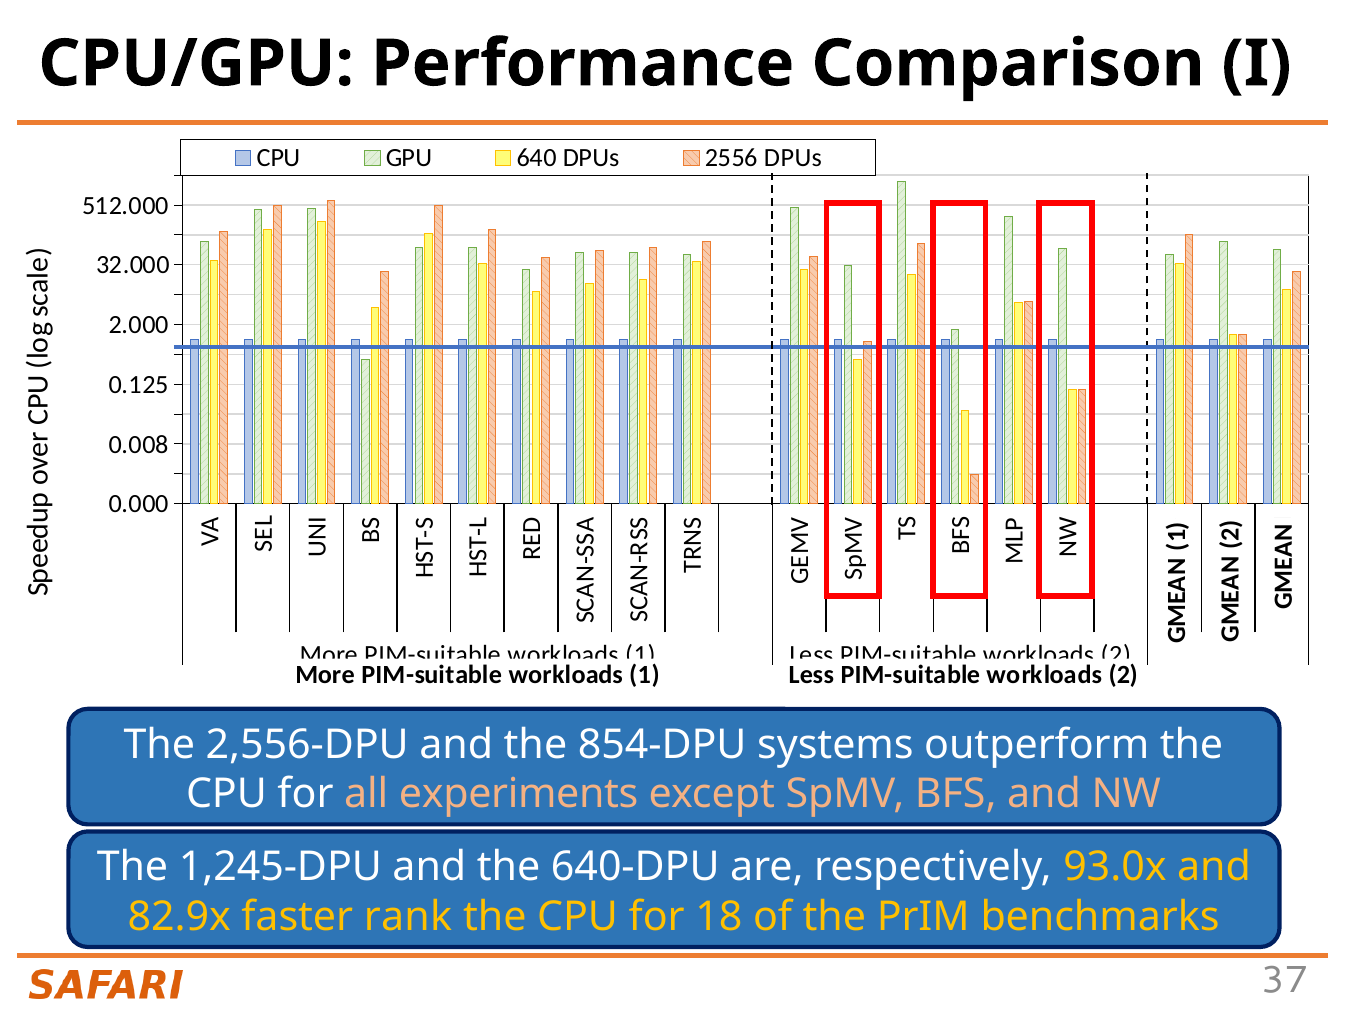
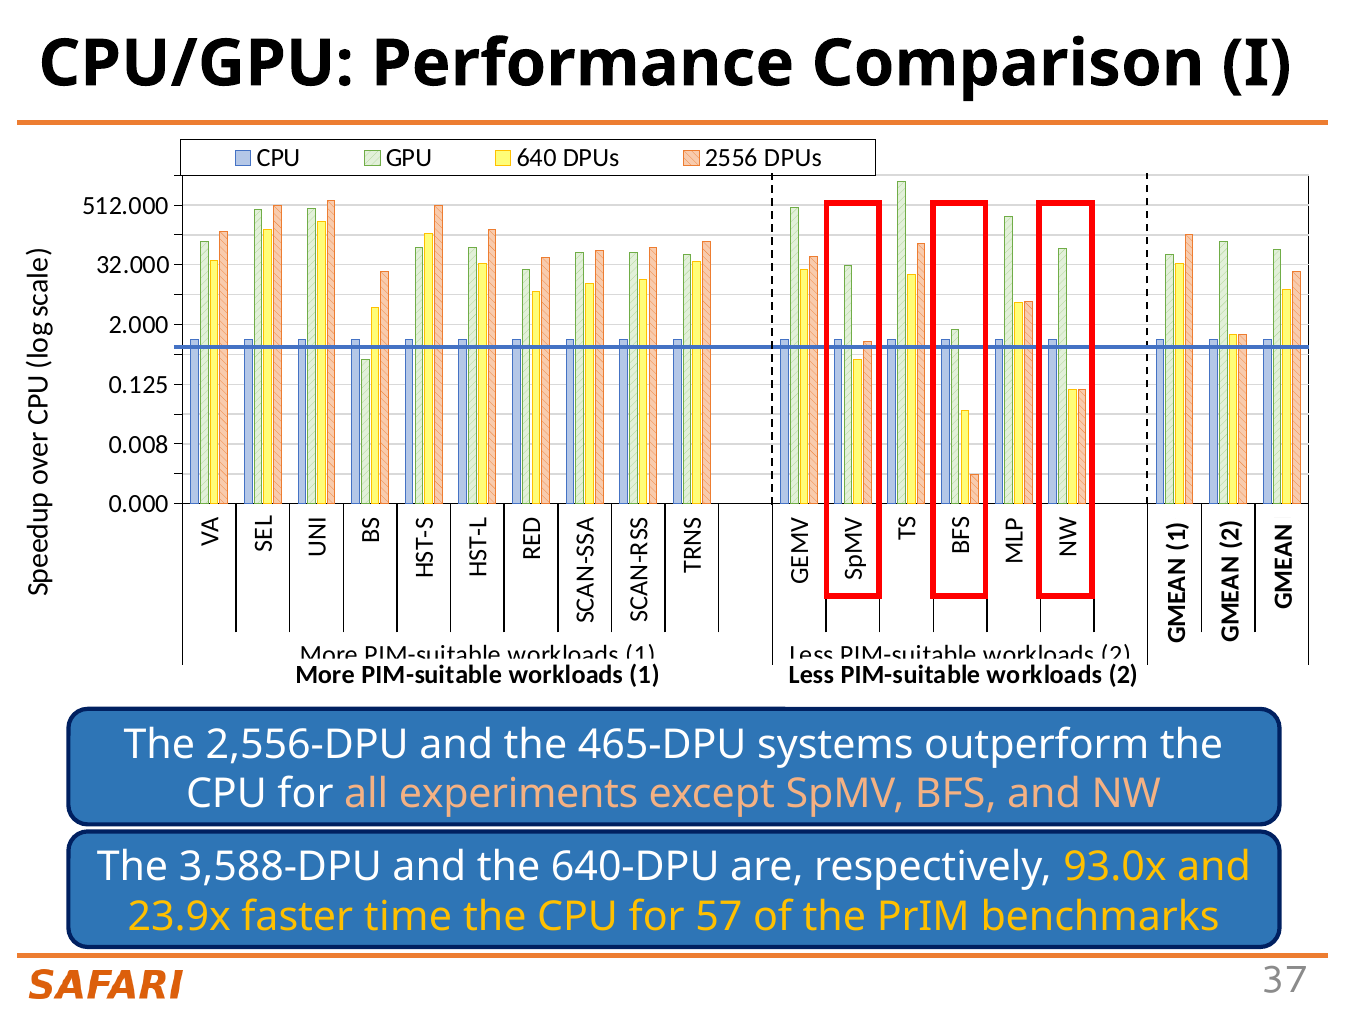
854-DPU: 854-DPU -> 465-DPU (662, 745)
1,245-DPU: 1,245-DPU -> 3,588-DPU (280, 867)
82.9x: 82.9x -> 23.9x (179, 917)
rank: rank -> time (408, 917)
18: 18 -> 57 (719, 917)
